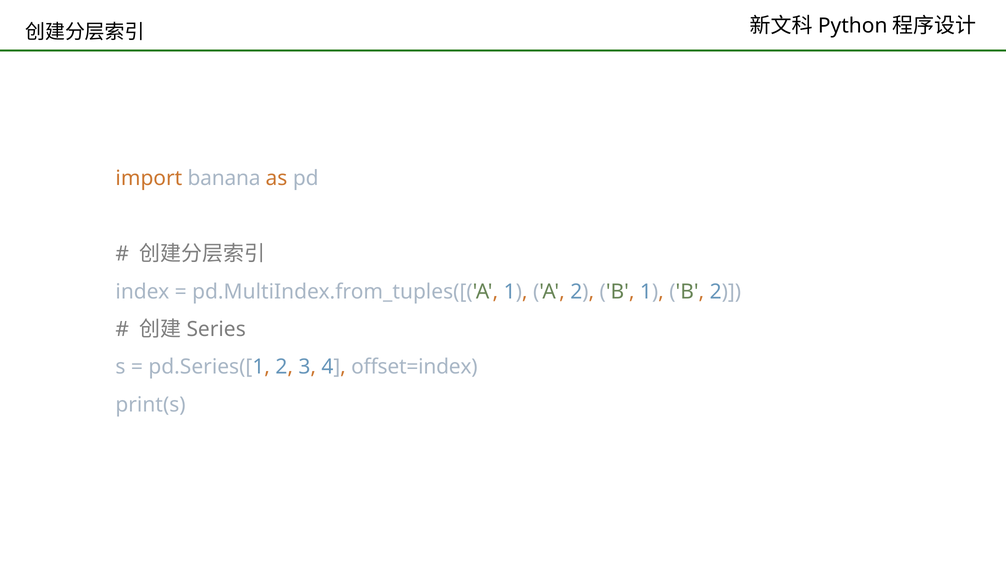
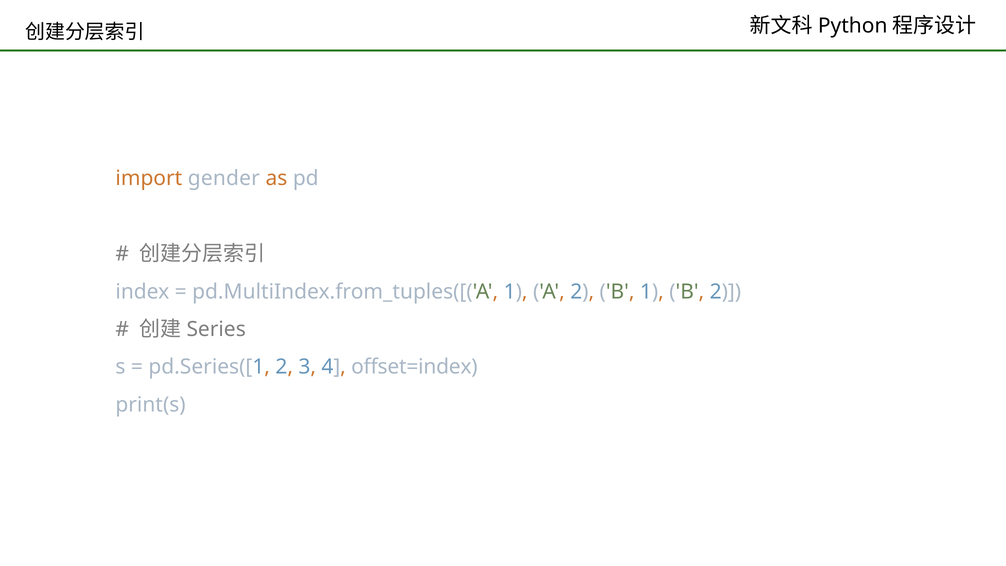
banana: banana -> gender (224, 178)
